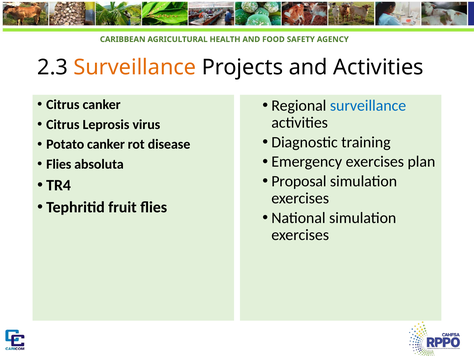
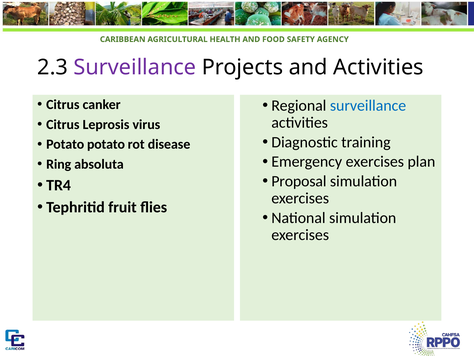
Surveillance colour: orange -> purple (135, 67)
Potato canker: canker -> potato (106, 144)
Flies: Flies -> Ring (59, 164)
